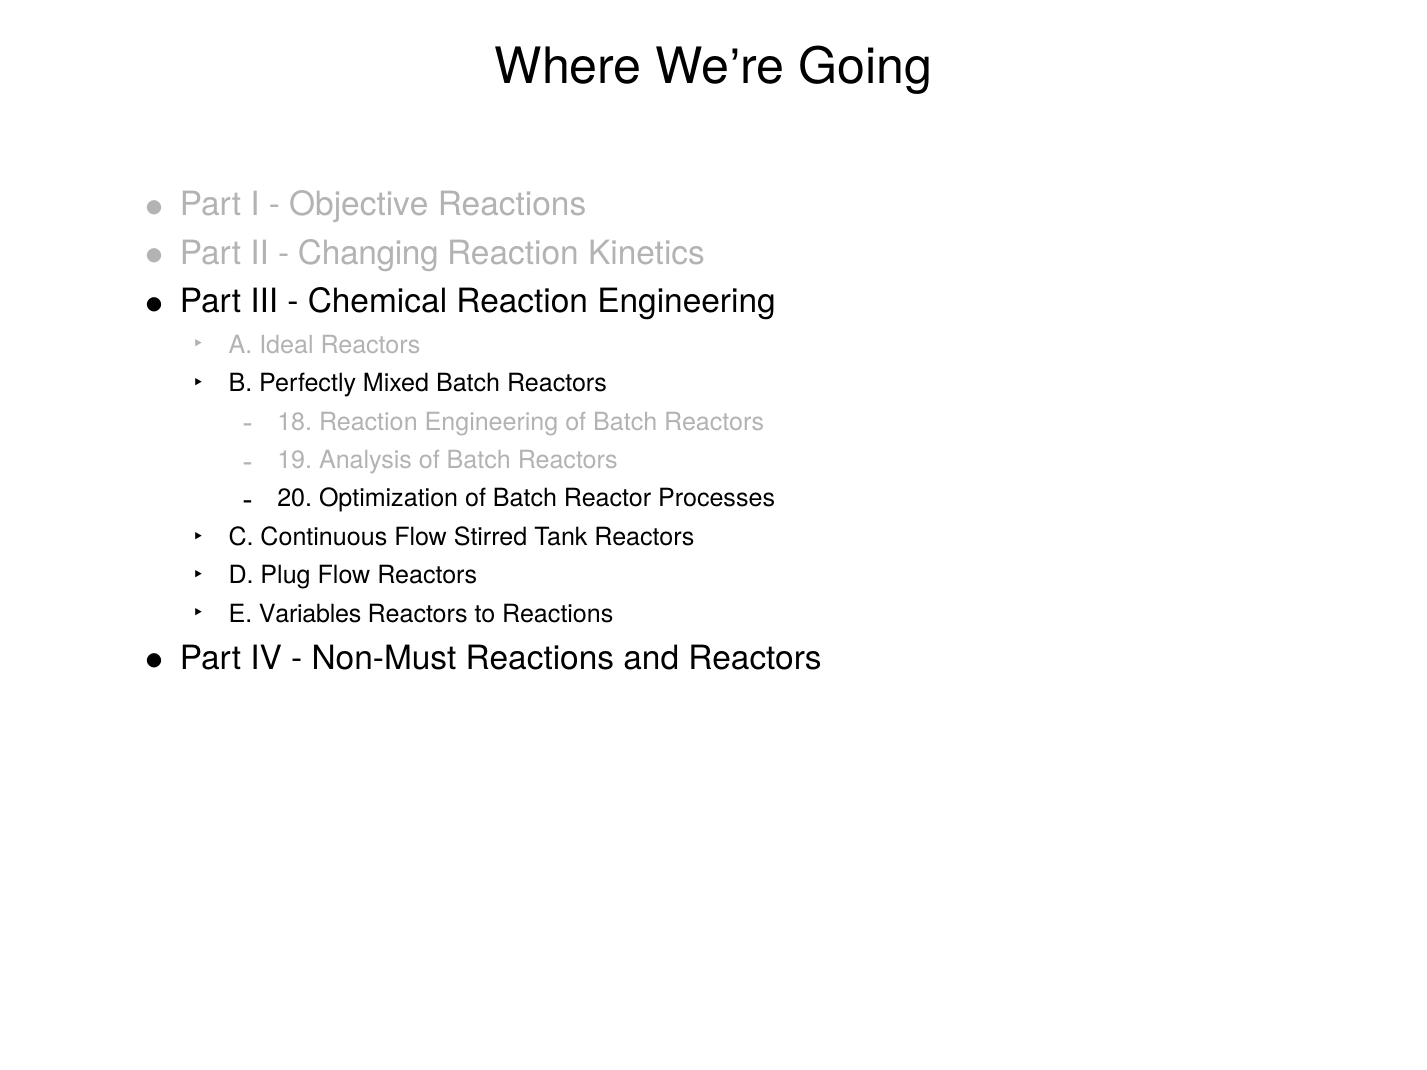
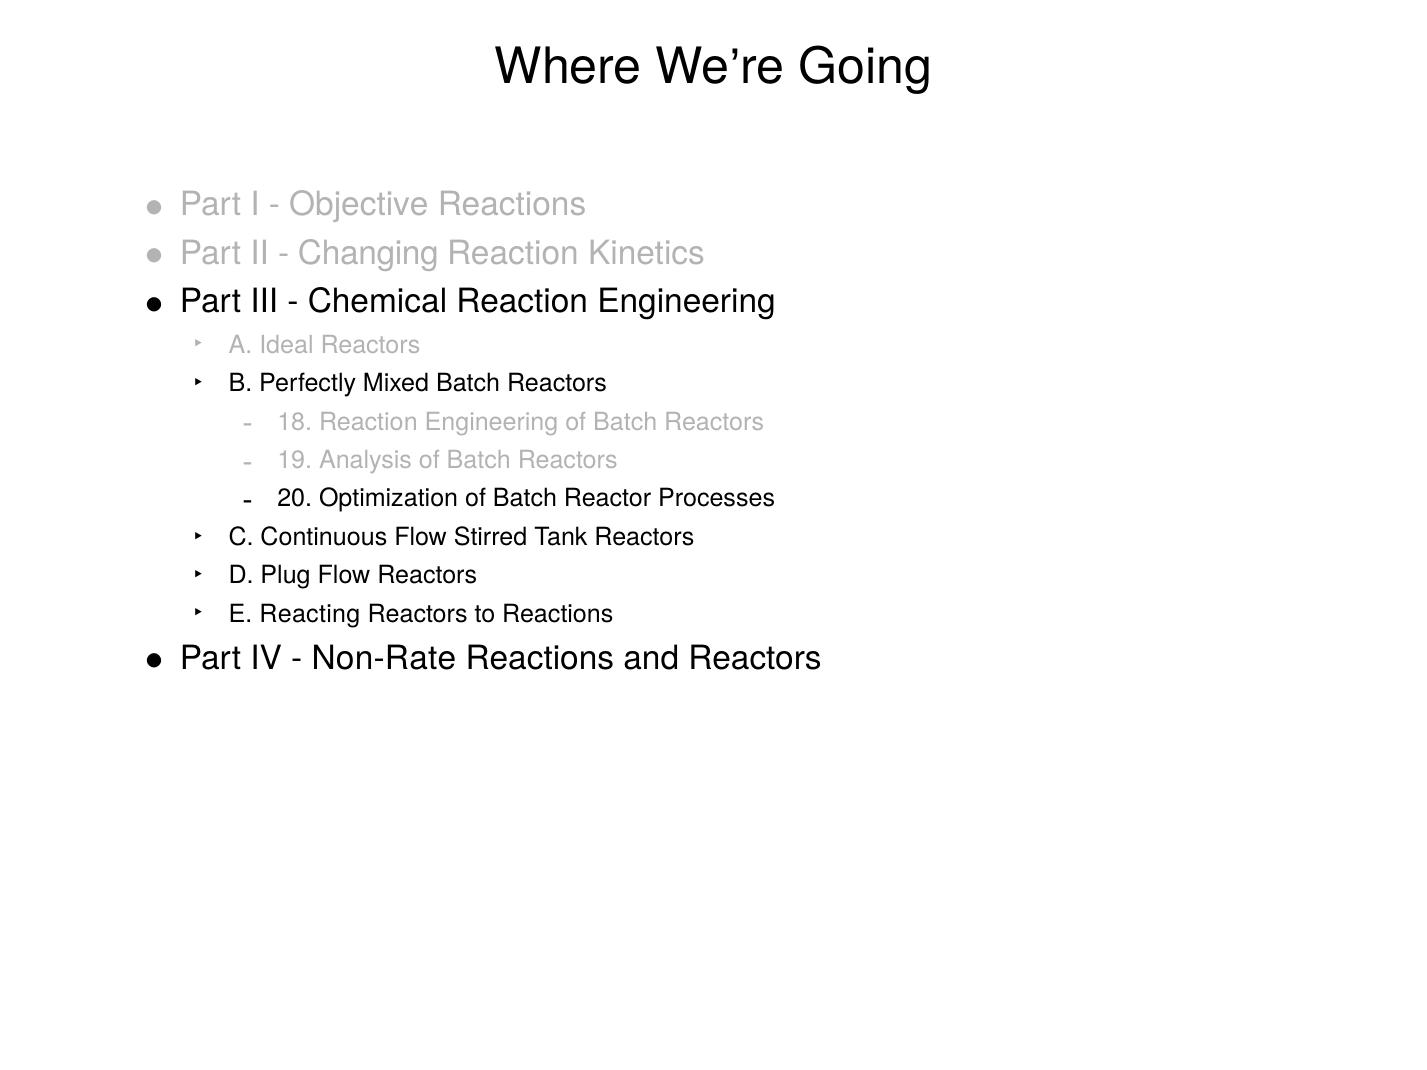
Variables: Variables -> Reacting (310, 614)
Non-Must: Non-Must -> Non-Rate (384, 658)
